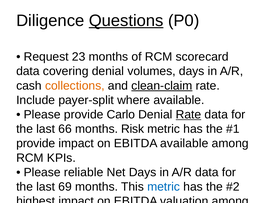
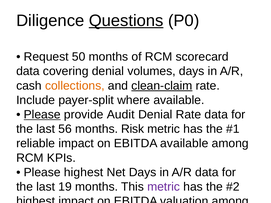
23: 23 -> 50 (79, 57)
Please underline: none -> present (42, 115)
Carlo: Carlo -> Audit (121, 115)
Rate underline: present -> none (188, 115)
66: 66 -> 56 (65, 129)
provide: provide -> reliable (36, 144)
Please reliable: reliable -> highest (84, 172)
69: 69 -> 19 (65, 187)
metric colour: blue -> purple (164, 187)
